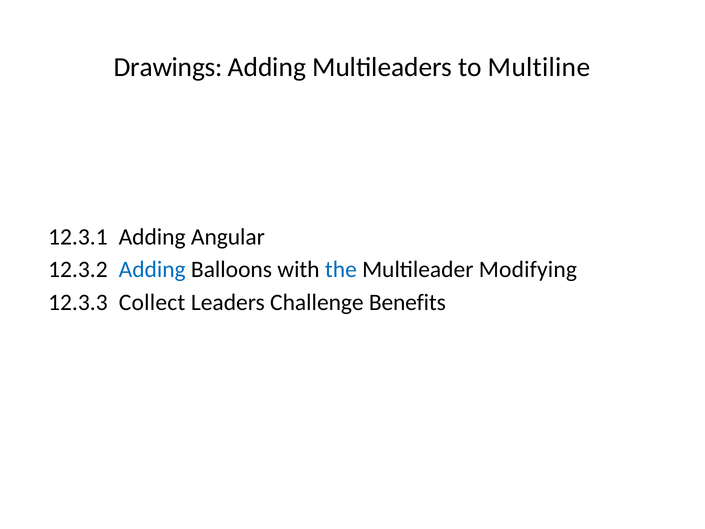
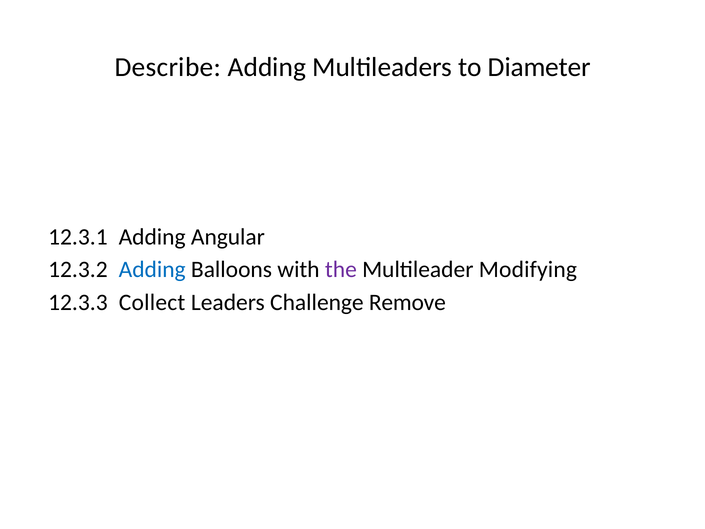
Drawings: Drawings -> Describe (168, 67)
Multiline: Multiline -> Diameter (539, 67)
the colour: blue -> purple (341, 270)
Benefits: Benefits -> Remove (407, 302)
